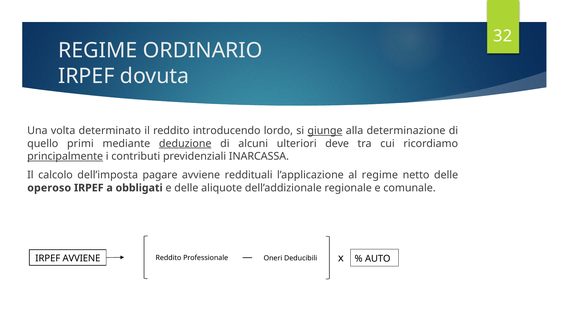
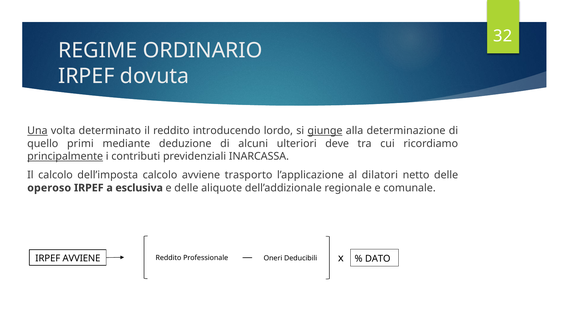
Una underline: none -> present (37, 131)
deduzione underline: present -> none (185, 144)
dell’imposta pagare: pagare -> calcolo (160, 175)
reddituali: reddituali -> trasporto (249, 175)
al regime: regime -> dilatori (380, 175)
obbligati: obbligati -> esclusiva (139, 188)
AUTO: AUTO -> DATO (378, 259)
